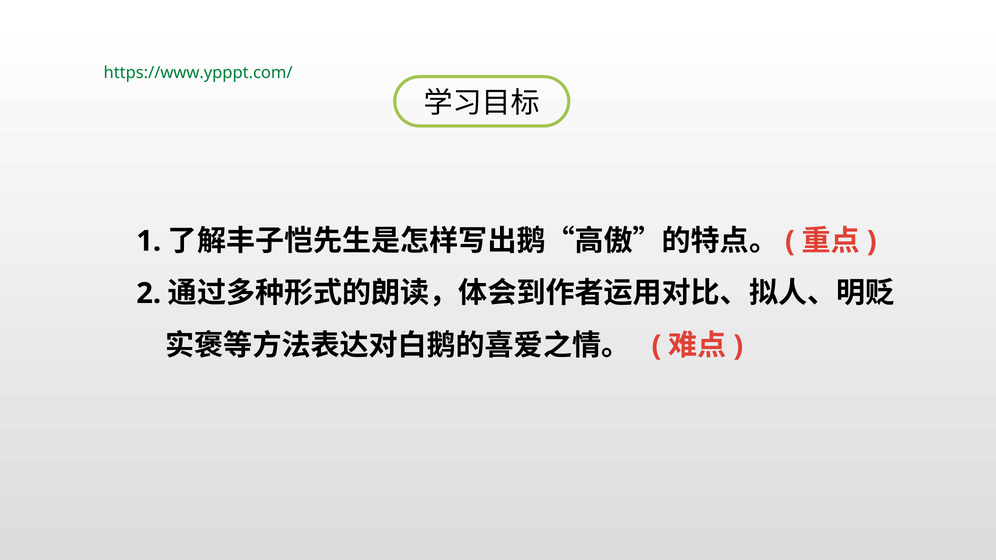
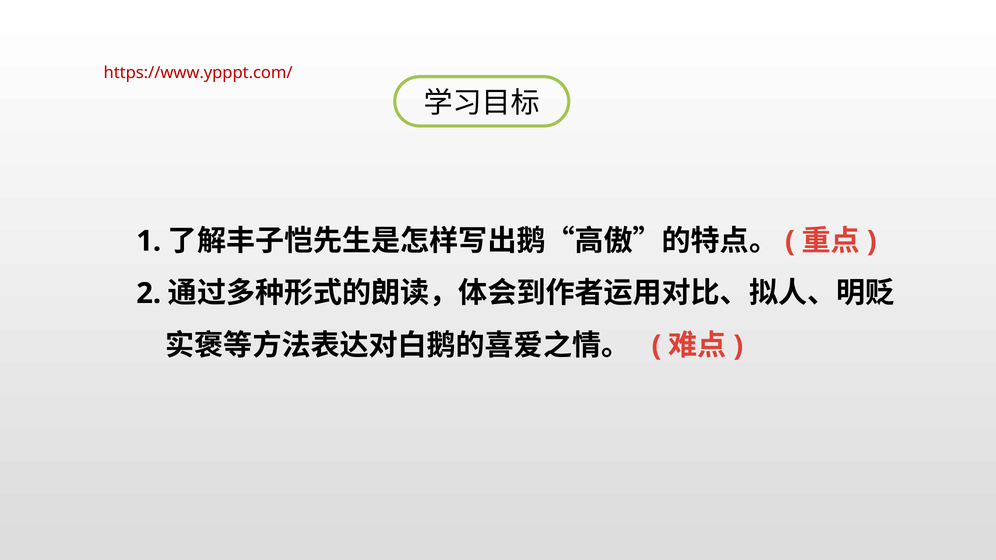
https://www.ypppt.com/ colour: green -> red (198, 73)
